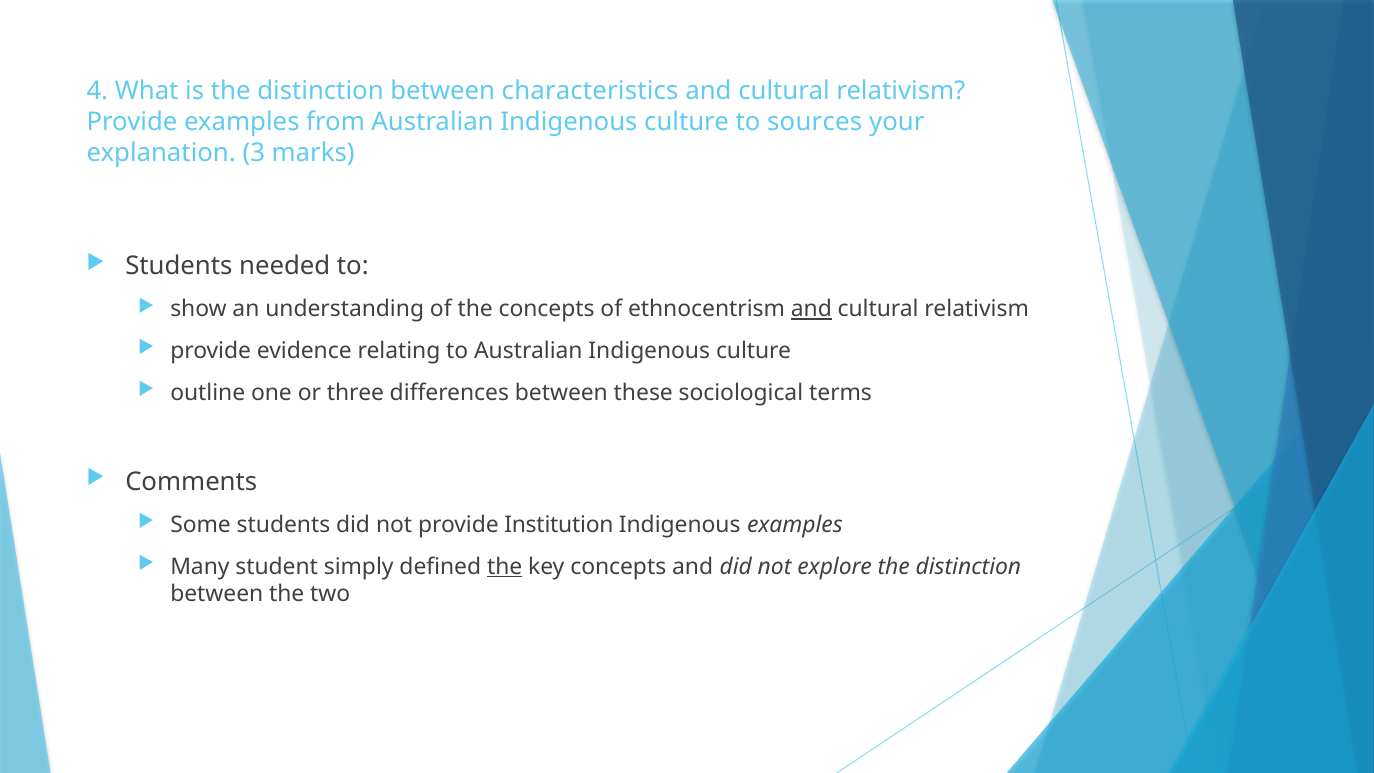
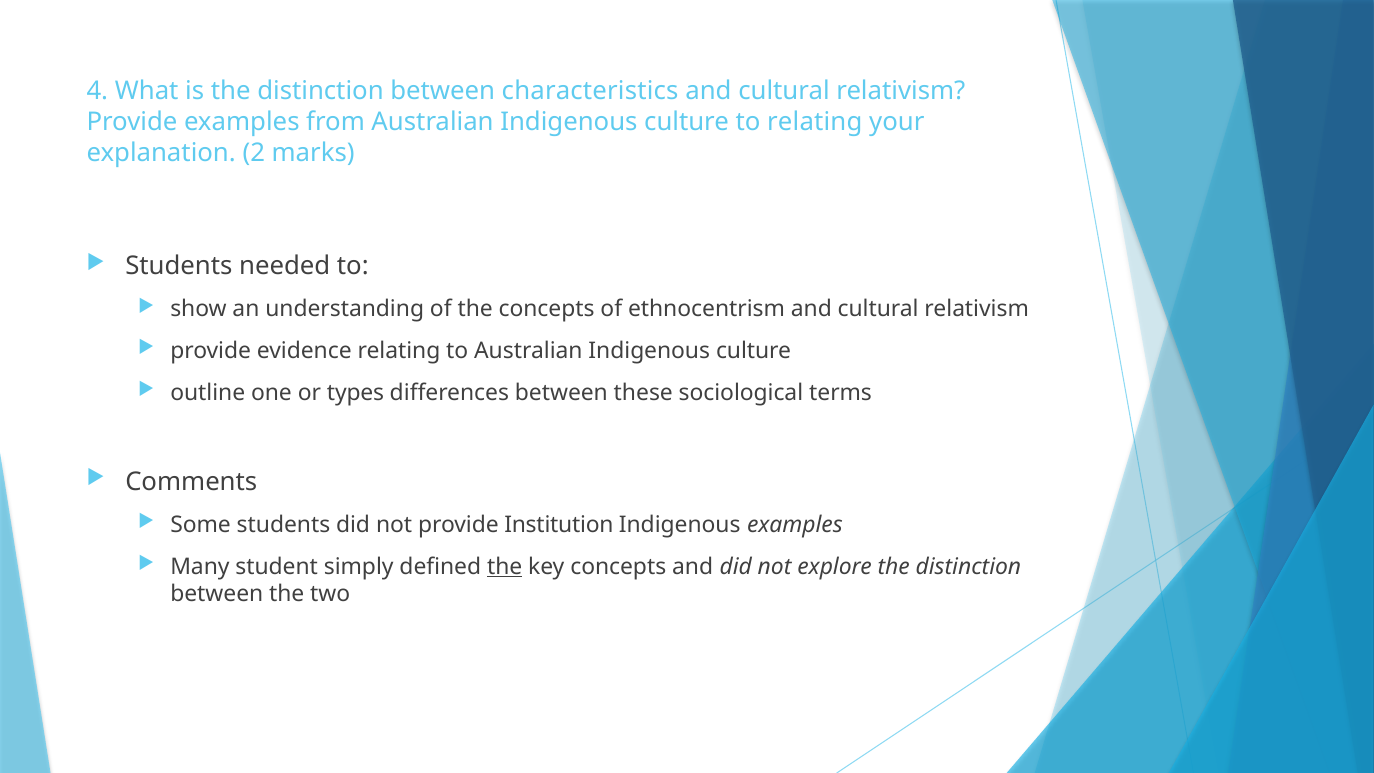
to sources: sources -> relating (815, 122)
3: 3 -> 2 (254, 153)
and underline: present -> none (811, 309)
three: three -> types (356, 393)
